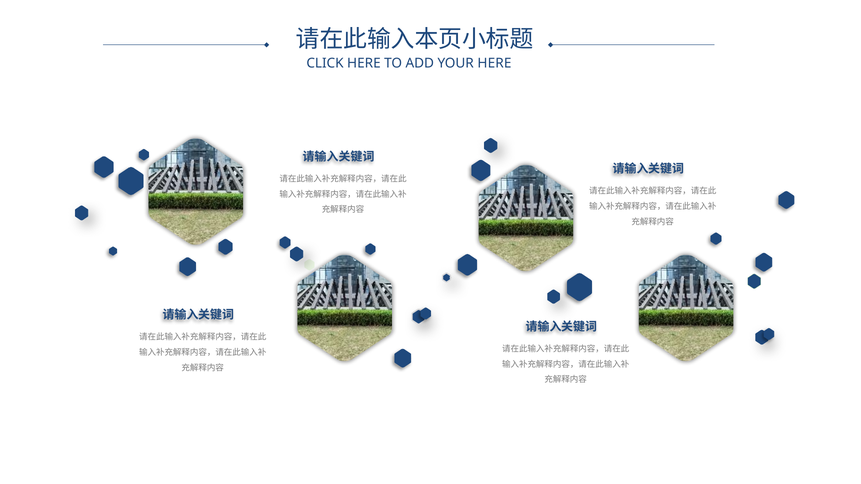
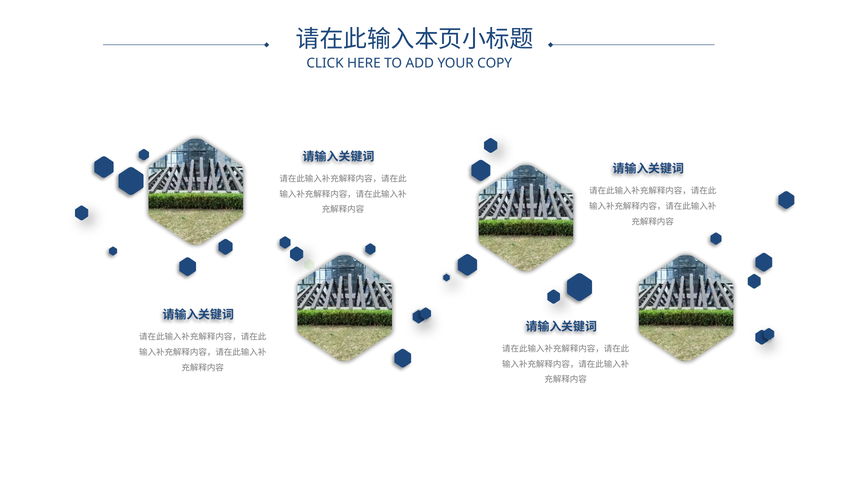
YOUR HERE: HERE -> COPY (495, 63)
